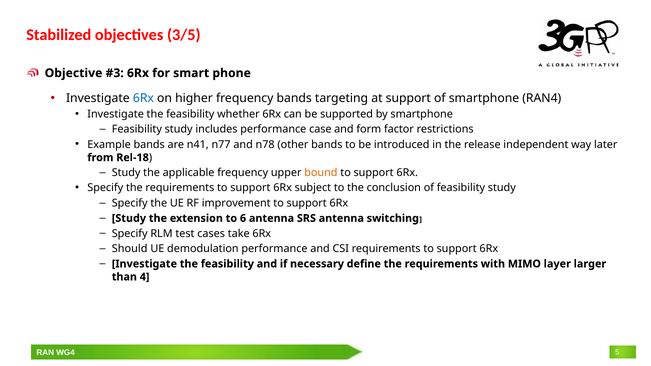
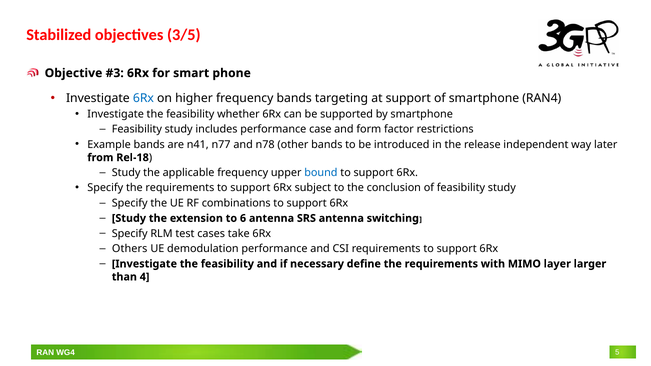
bound colour: orange -> blue (321, 173)
improvement: improvement -> combinations (236, 203)
Should: Should -> Others (130, 249)
